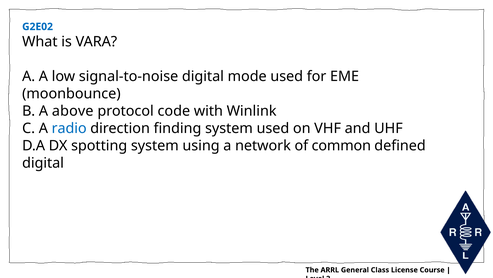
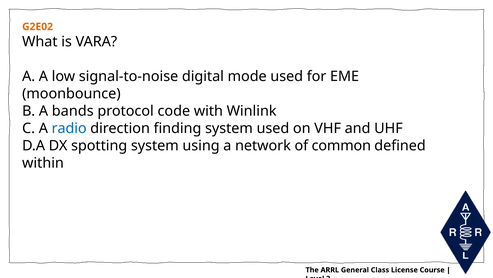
G2E02 colour: blue -> orange (38, 27)
above: above -> bands (73, 111)
digital: digital -> within (43, 163)
